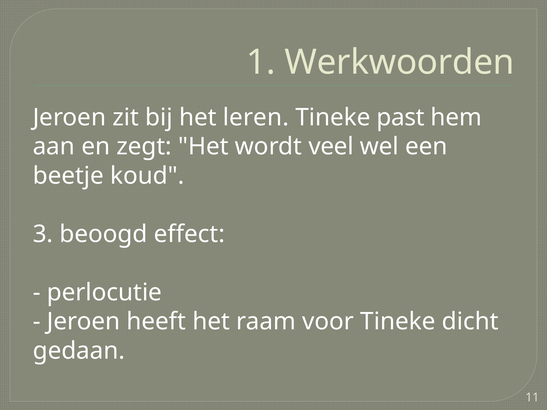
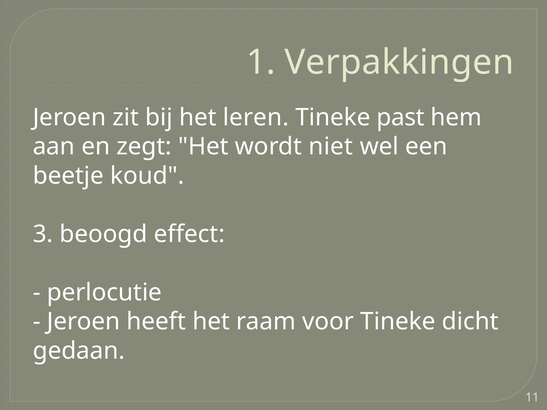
Werkwoorden: Werkwoorden -> Verpakkingen (399, 62)
veel: veel -> niet (331, 147)
